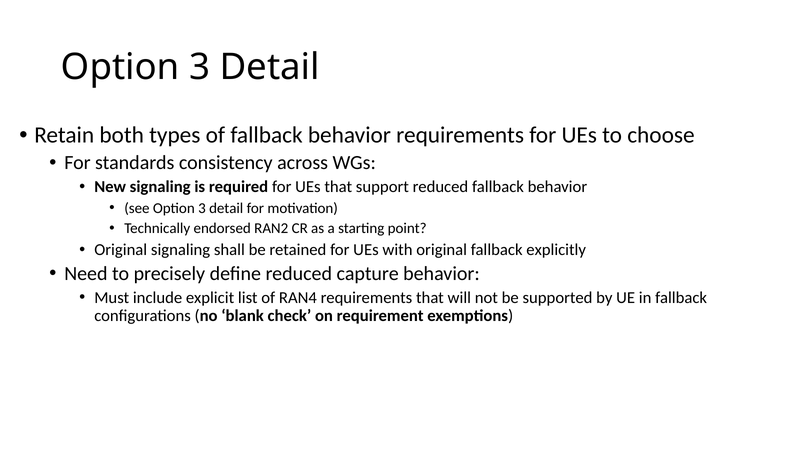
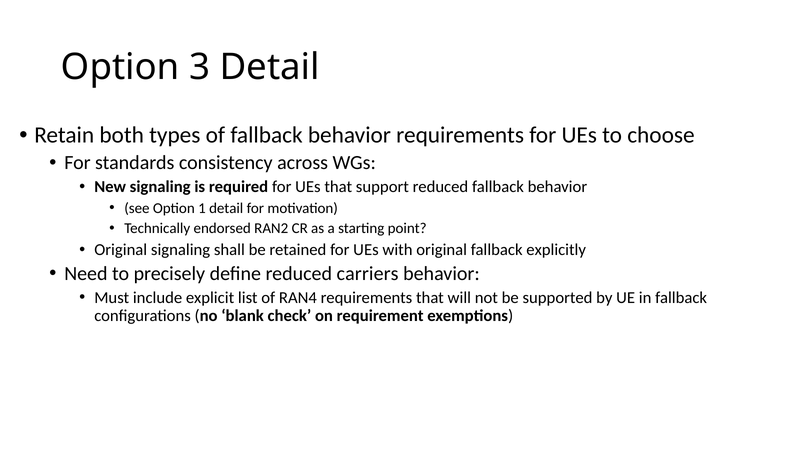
see Option 3: 3 -> 1 (202, 208)
capture: capture -> carriers (368, 274)
